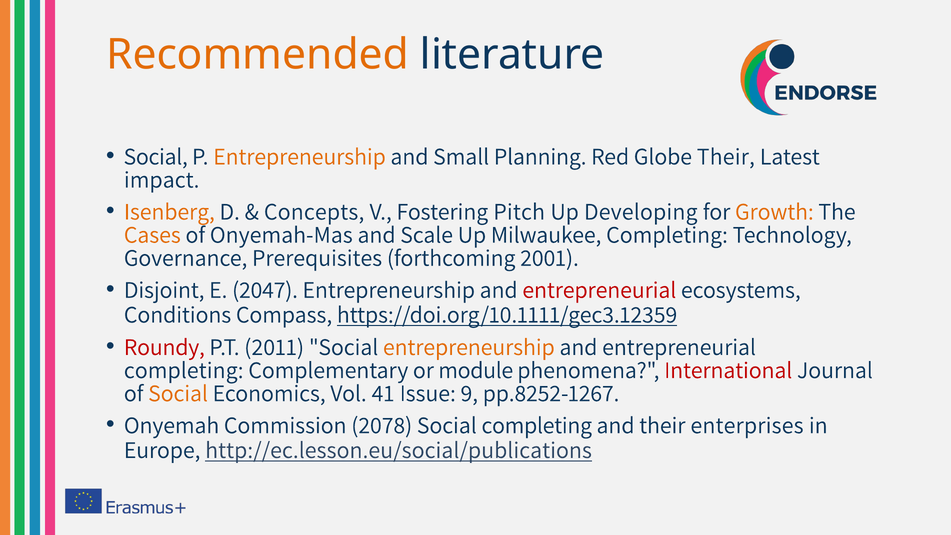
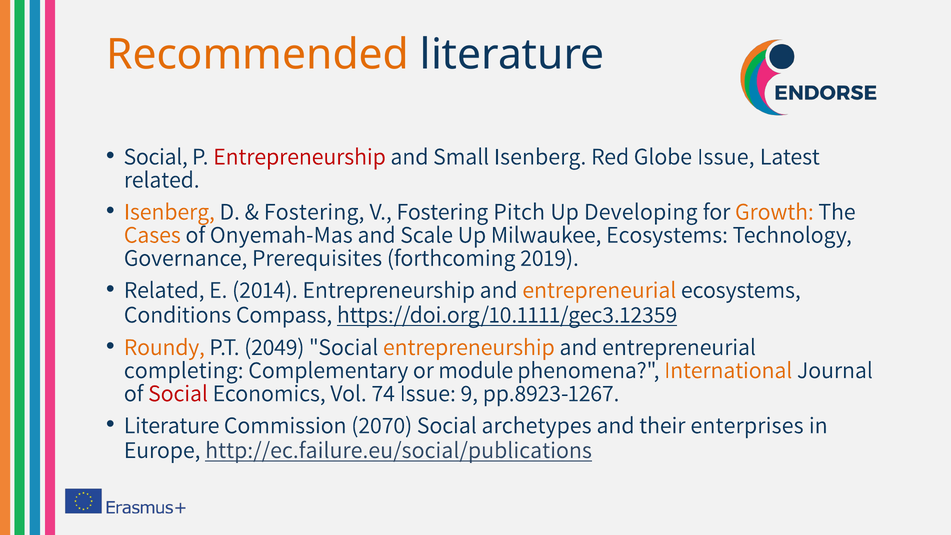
Entrepreneurship colour: orange -> red (300, 157)
Small Planning: Planning -> Isenberg (540, 157)
Globe Their: Their -> Issue (726, 157)
impact: impact -> related (162, 180)
Concepts: Concepts -> Fostering (314, 212)
Milwaukee Completing: Completing -> Ecosystems (667, 235)
2001: 2001 -> 2019 (549, 258)
Disjoint: Disjoint -> Related (164, 290)
2047: 2047 -> 2014 (265, 290)
entrepreneurial colour: red -> orange (599, 290)
Roundy colour: red -> orange (164, 347)
2011: 2011 -> 2049 (274, 347)
International colour: red -> orange (728, 370)
Social colour: orange -> red (178, 393)
41: 41 -> 74 (383, 393)
pp.8252-1267: pp.8252-1267 -> pp.8923-1267 (551, 393)
Onyemah: Onyemah -> Literature (172, 425)
2078: 2078 -> 2070 (382, 425)
Social completing: completing -> archetypes (537, 425)
http://ec.lesson.eu/social/publications: http://ec.lesson.eu/social/publications -> http://ec.failure.eu/social/publications (399, 450)
